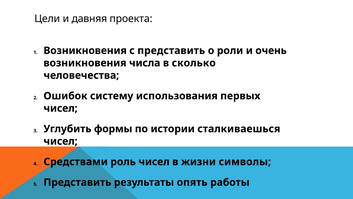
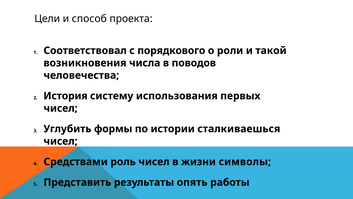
давняя: давняя -> способ (89, 19)
Возникновения: Возникновения -> Соответствовал (85, 50)
с представить: представить -> порядкового (171, 50)
очень: очень -> такой (271, 50)
сколько: сколько -> поводов (194, 63)
Ошибок: Ошибок -> История (66, 96)
